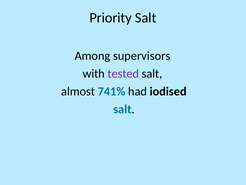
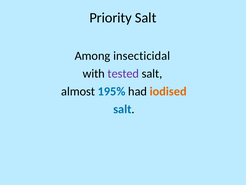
supervisors: supervisors -> insecticidal (142, 56)
741%: 741% -> 195% (112, 91)
iodised colour: black -> orange (168, 91)
